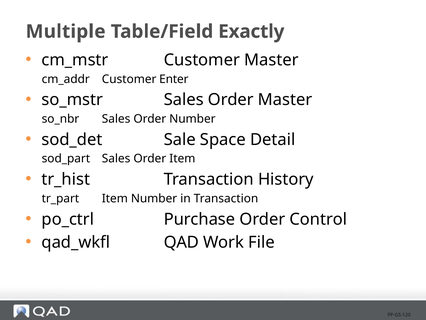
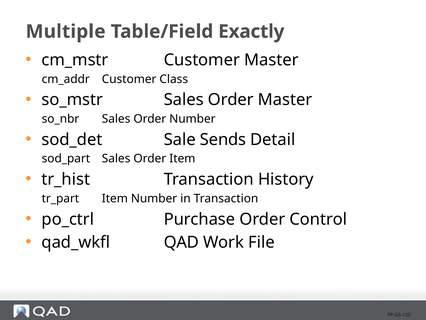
Enter: Enter -> Class (174, 79)
Space: Space -> Sends (223, 139)
